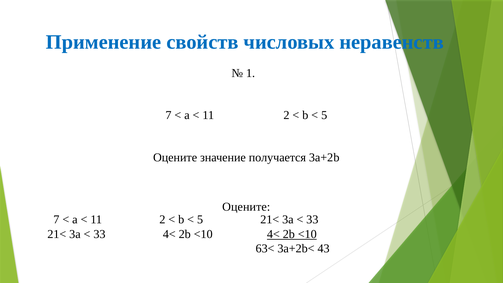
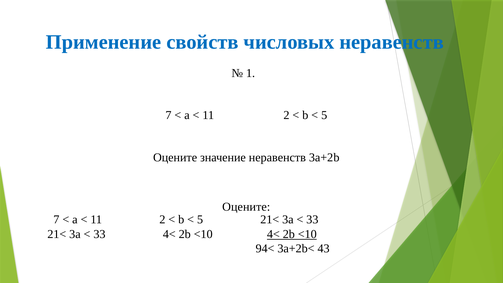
значение получается: получается -> неравенств (277, 158)
63<: 63< -> 94< (265, 249)
